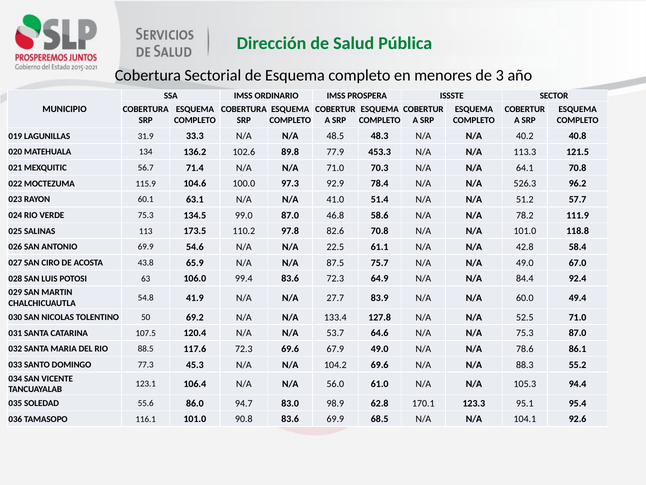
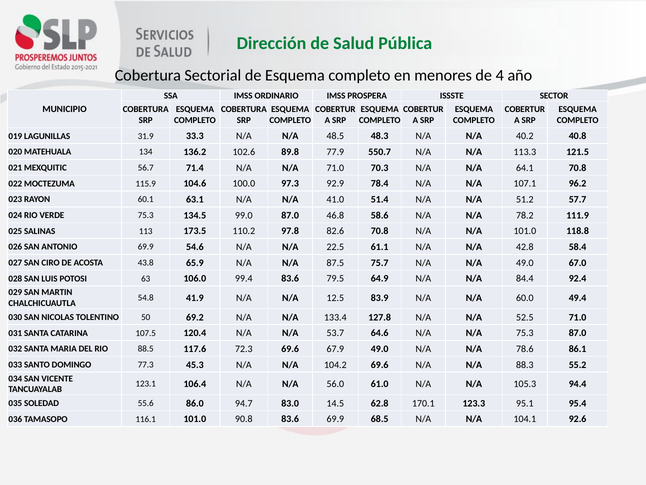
3: 3 -> 4 (500, 75)
453.3: 453.3 -> 550.7 (380, 152)
526.3: 526.3 -> 107.1 (525, 184)
83.6 72.3: 72.3 -> 79.5 (335, 278)
27.7: 27.7 -> 12.5 (335, 298)
98.9: 98.9 -> 14.5 (335, 403)
